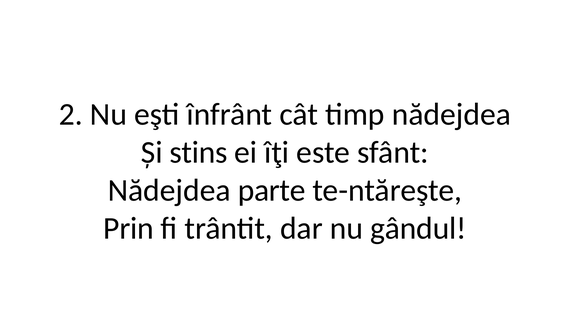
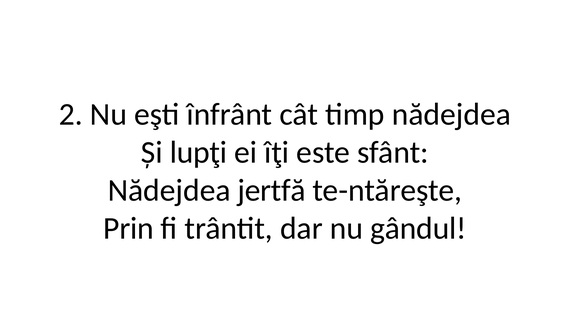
stins: stins -> lupţi (198, 152)
parte: parte -> jertfă (272, 190)
